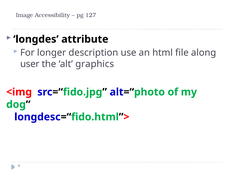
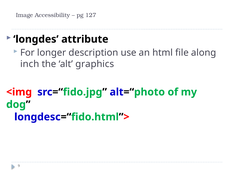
user: user -> inch (30, 64)
